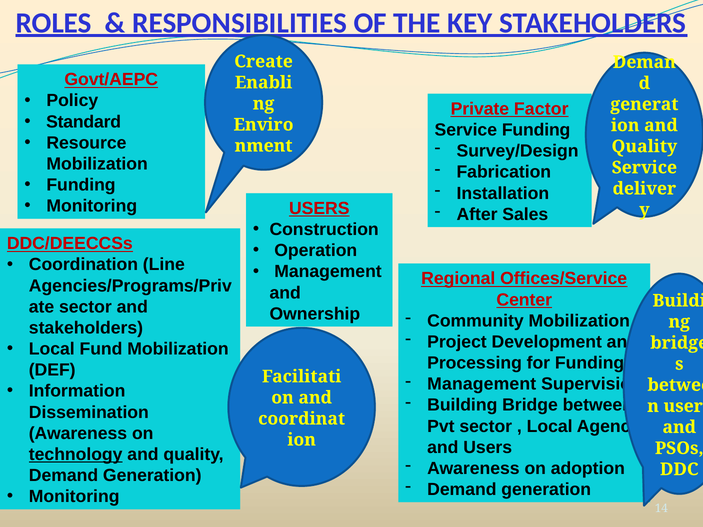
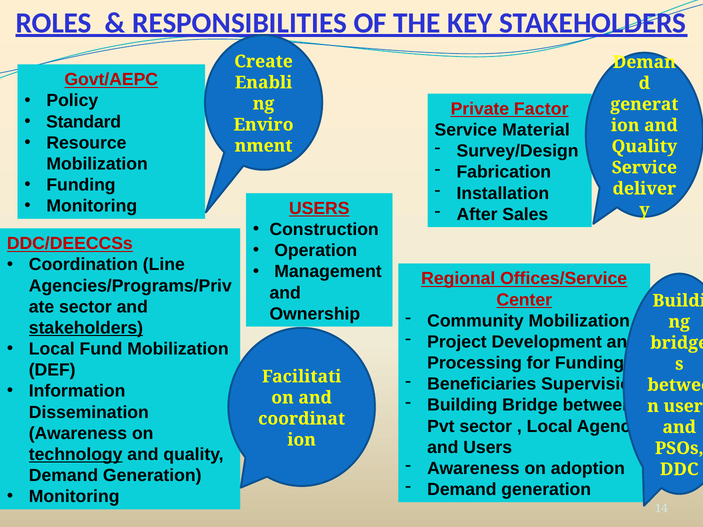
Service Funding: Funding -> Material (536, 130)
stakeholders underline: none -> present (86, 328)
Management: Management -> Beneficiaries (482, 384)
